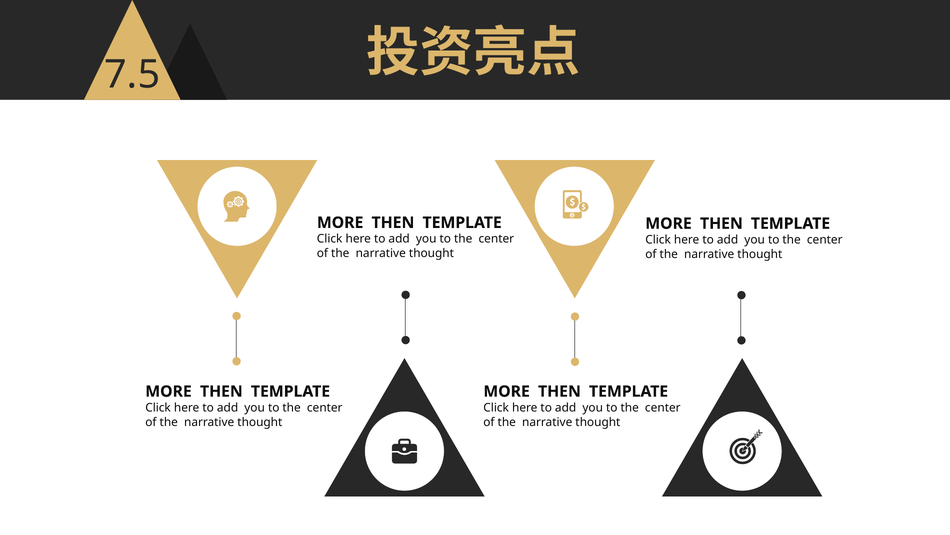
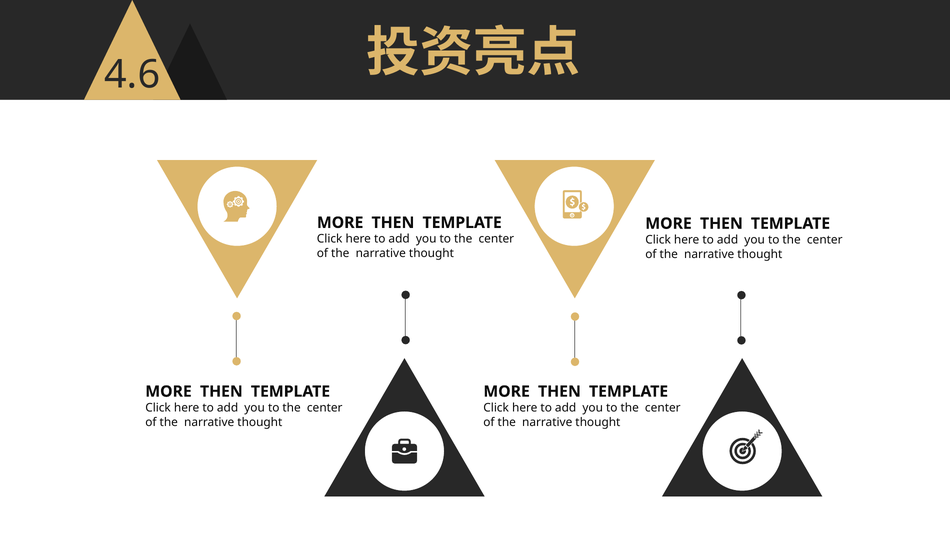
7.5: 7.5 -> 4.6 (132, 75)
